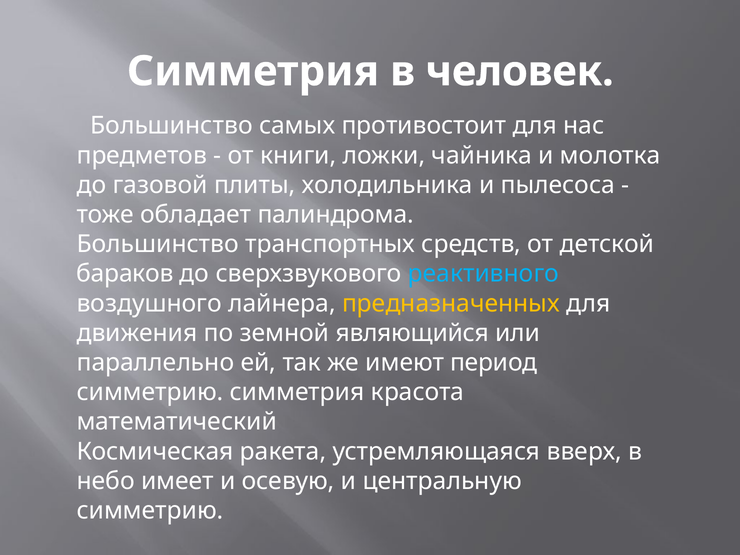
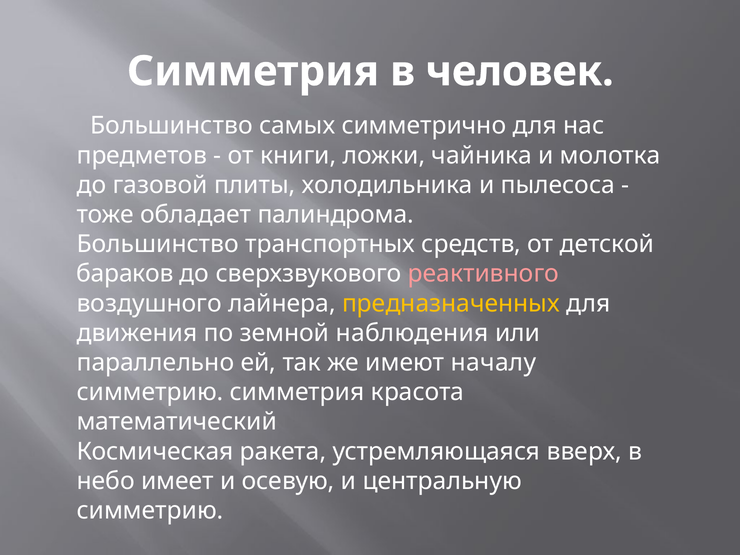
противостоит: противостоит -> симметрично (424, 126)
реактивного colour: light blue -> pink (483, 274)
являющийся: являющийся -> наблюдения (412, 333)
период: период -> началу (494, 363)
